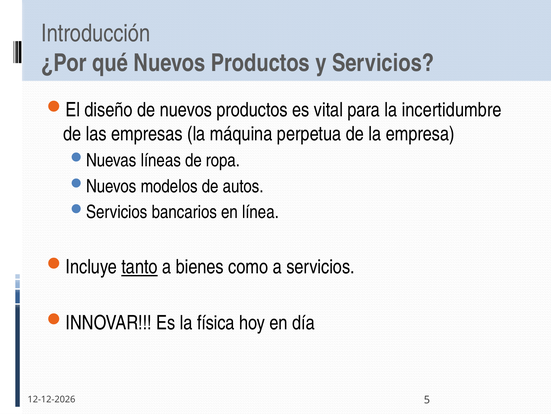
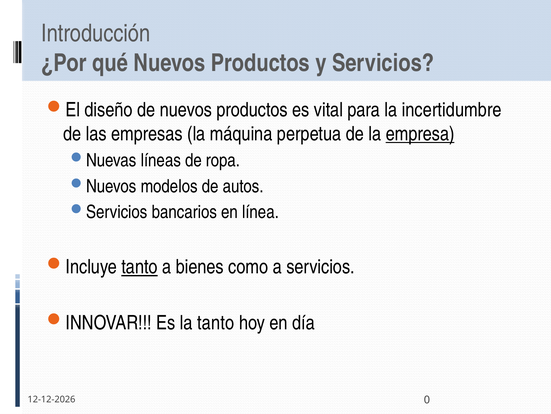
empresa underline: none -> present (420, 134)
la física: física -> tanto (216, 322)
5: 5 -> 0 (427, 399)
